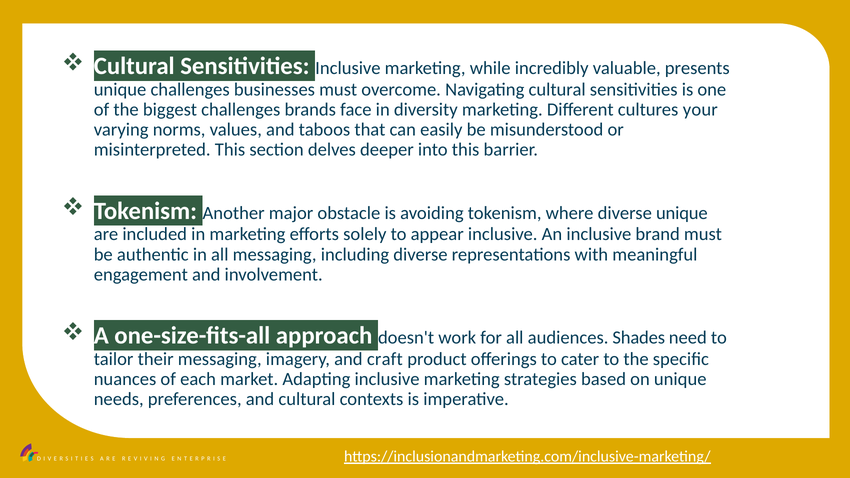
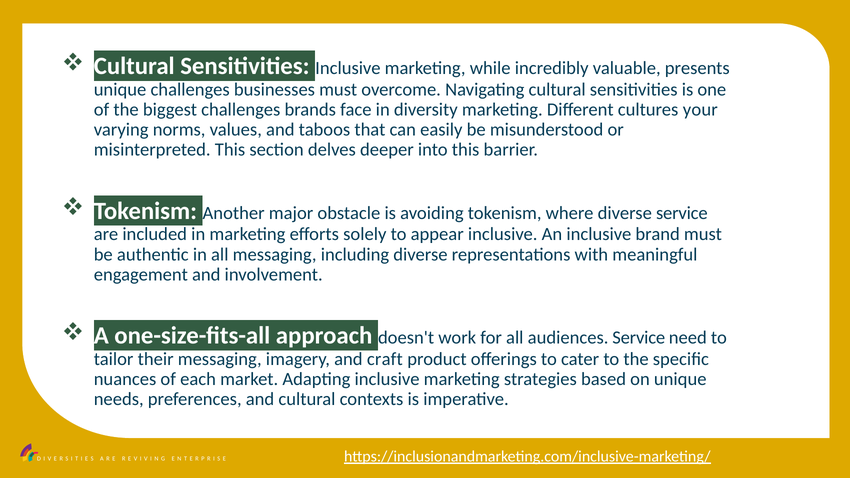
diverse unique: unique -> service (682, 213)
audiences Shades: Shades -> Service (639, 338)
